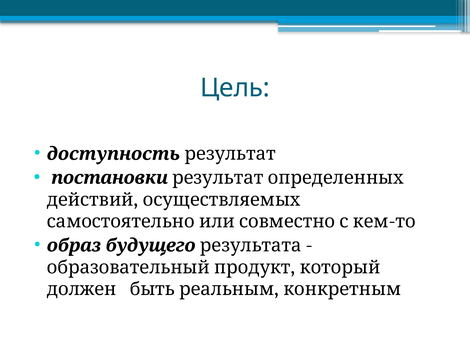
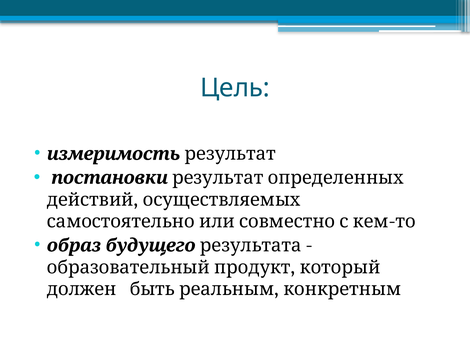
доступность: доступность -> измеримость (114, 154)
